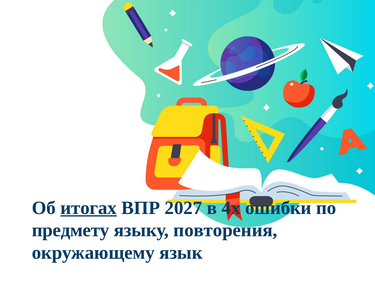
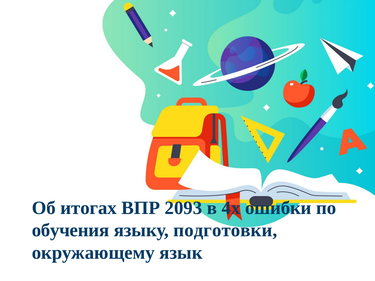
итогах underline: present -> none (89, 208)
2027: 2027 -> 2093 (183, 208)
предмету: предмету -> обучения (71, 231)
повторения: повторения -> подготовки (225, 231)
